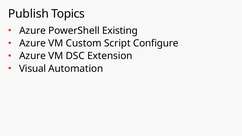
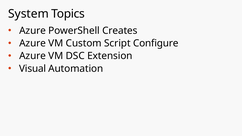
Publish: Publish -> System (28, 14)
Existing: Existing -> Creates (120, 31)
